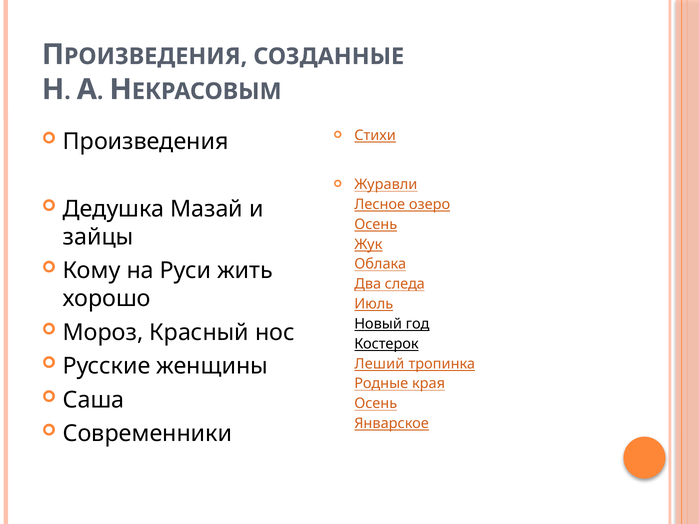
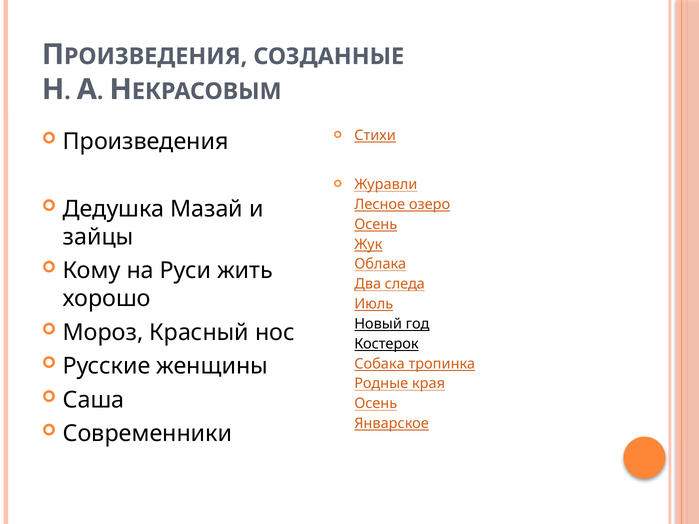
Леший: Леший -> Собака (380, 364)
